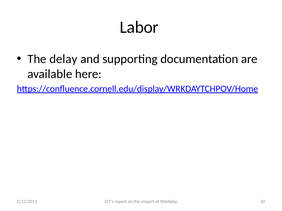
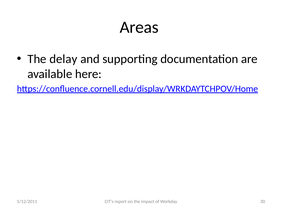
Labor: Labor -> Areas (139, 27)
